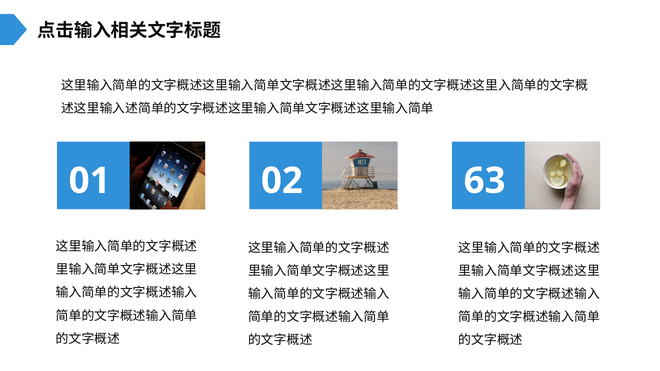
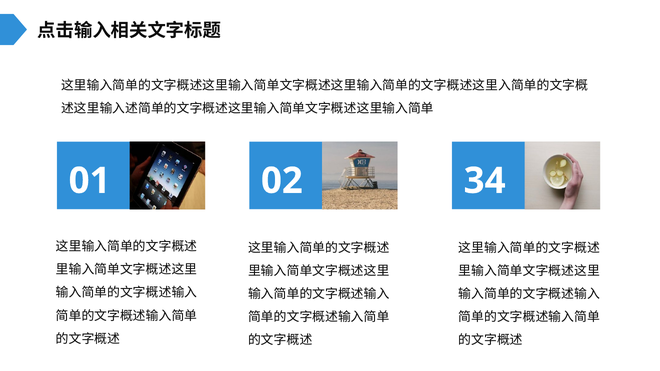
63: 63 -> 34 (485, 181)
